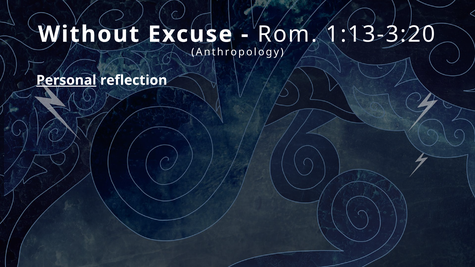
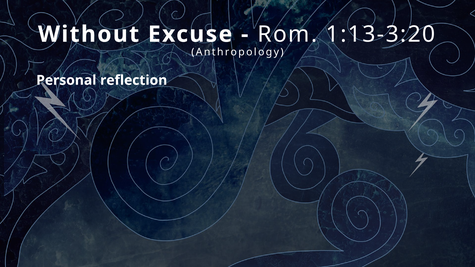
Personal underline: present -> none (66, 80)
